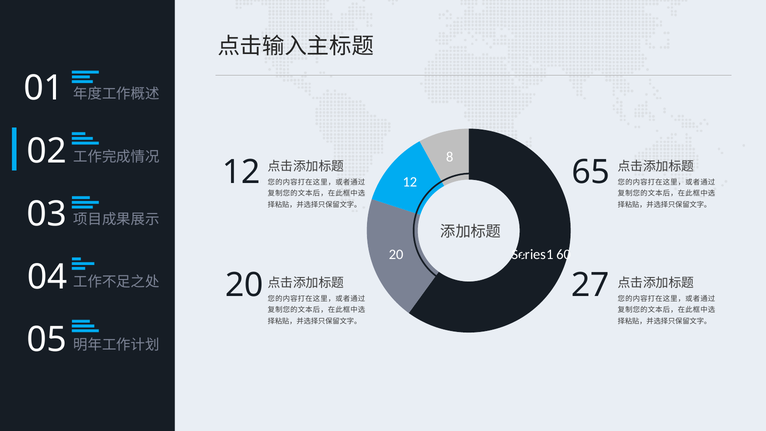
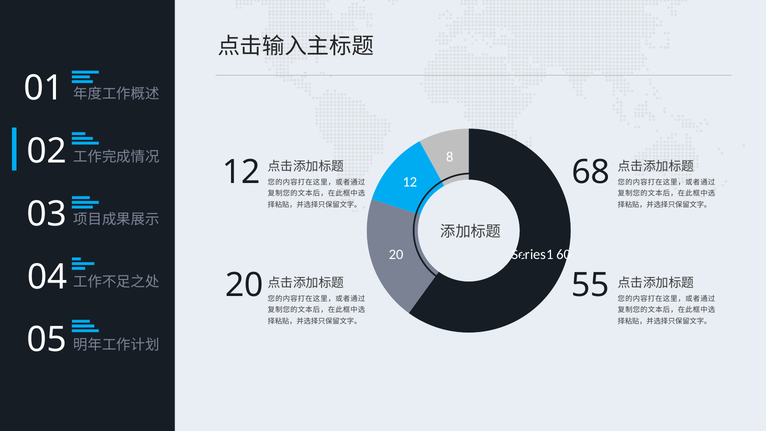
65: 65 -> 68 (591, 172)
27: 27 -> 55 (590, 285)
